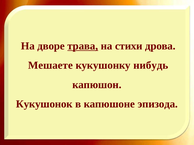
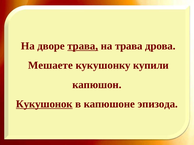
на стихи: стихи -> трава (129, 46)
нибудь: нибудь -> купили (151, 66)
Кукушонок underline: none -> present (44, 104)
